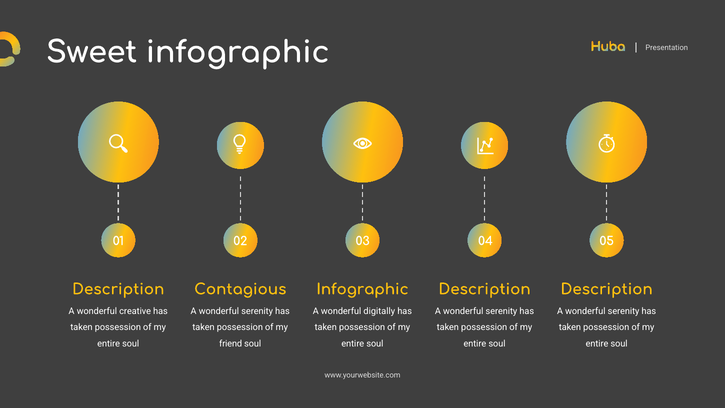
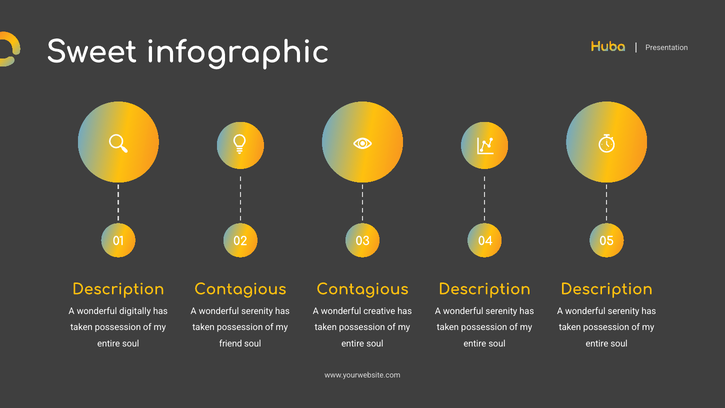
Infographic: Infographic -> Contagious (362, 289)
creative: creative -> digitally (135, 311)
digitally: digitally -> creative (379, 311)
